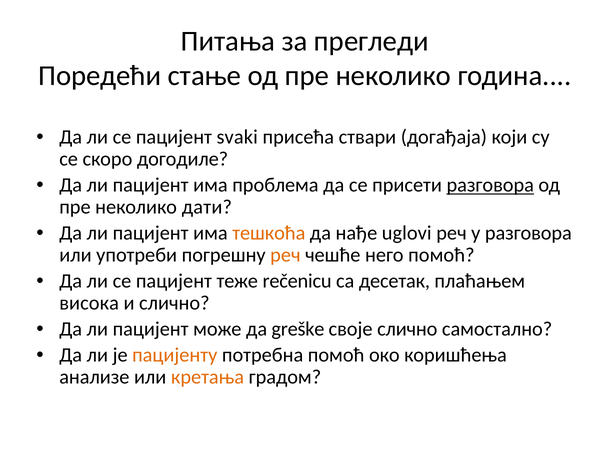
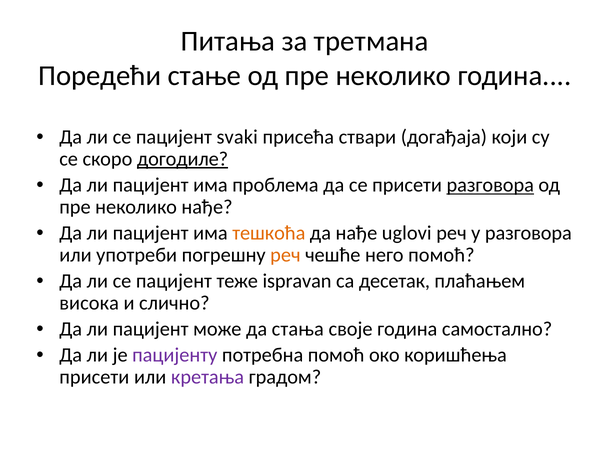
прегледи: прегледи -> третмана (371, 41)
догодиле underline: none -> present (183, 159)
неколико дати: дати -> нађе (207, 207)
rečenicu: rečenicu -> ispravan (297, 281)
greške: greške -> стања (298, 329)
своје слично: слично -> година (407, 329)
пацијенту colour: orange -> purple (175, 355)
анализе: анализе -> присети (94, 377)
кретања colour: orange -> purple (208, 377)
